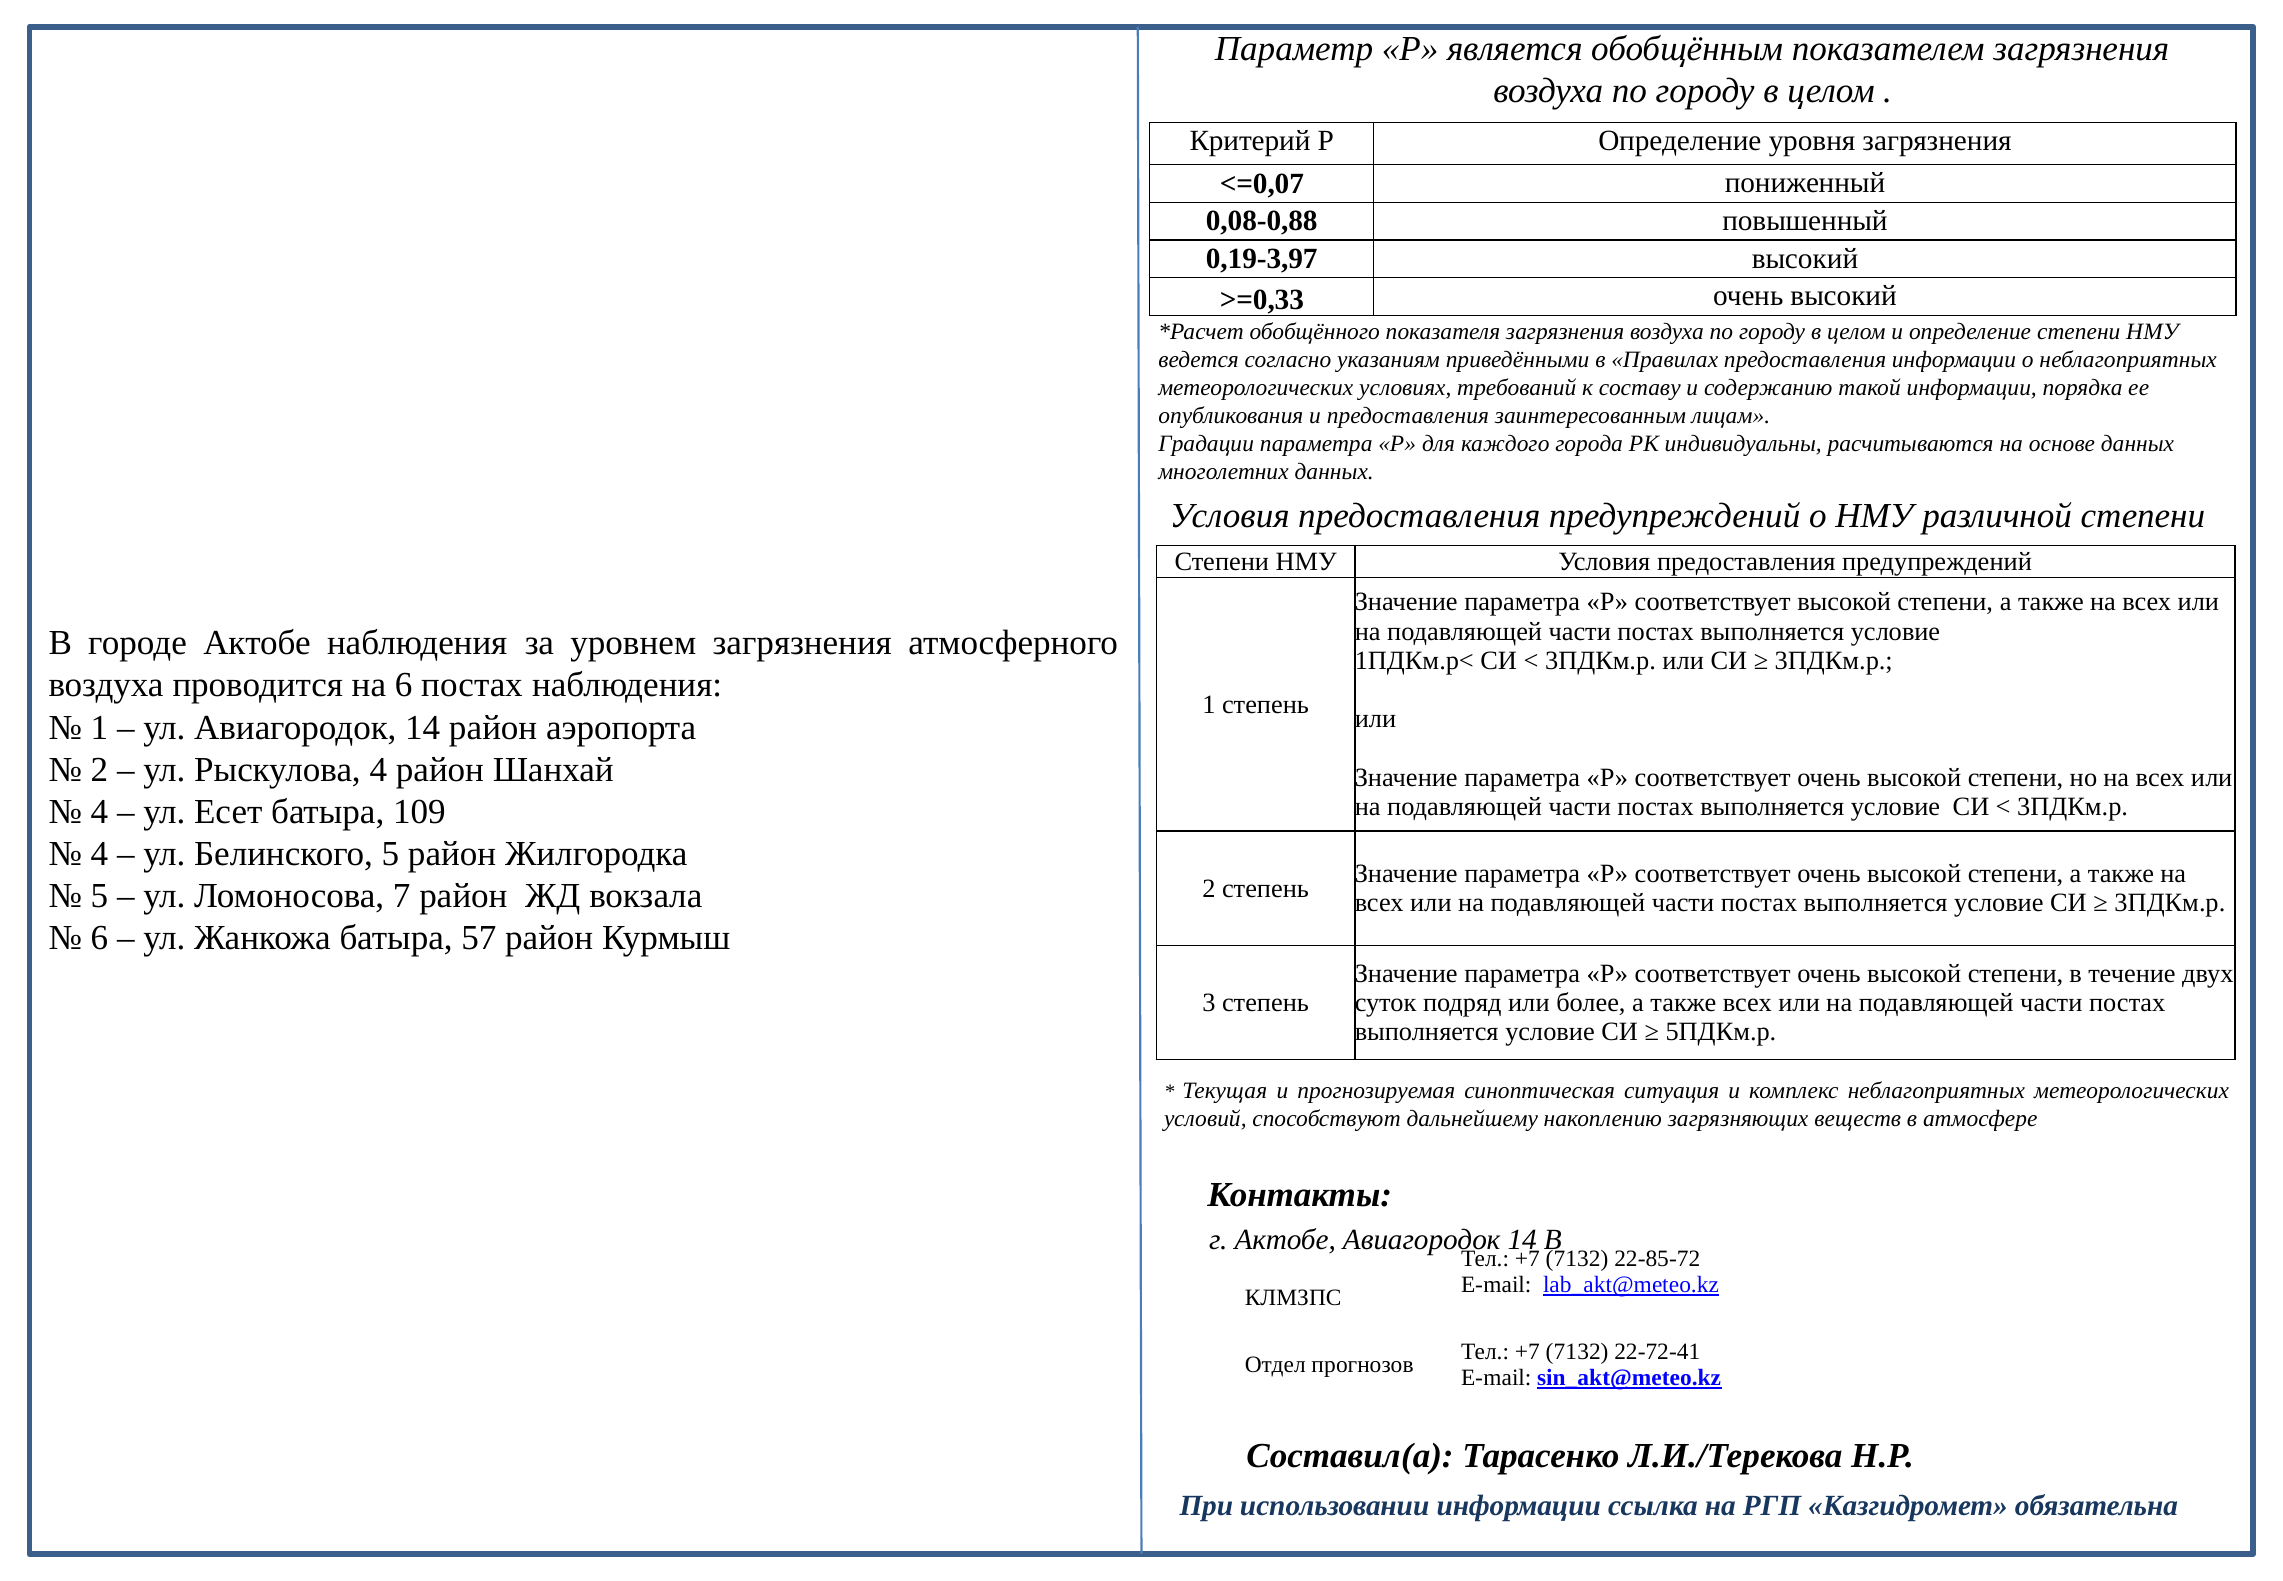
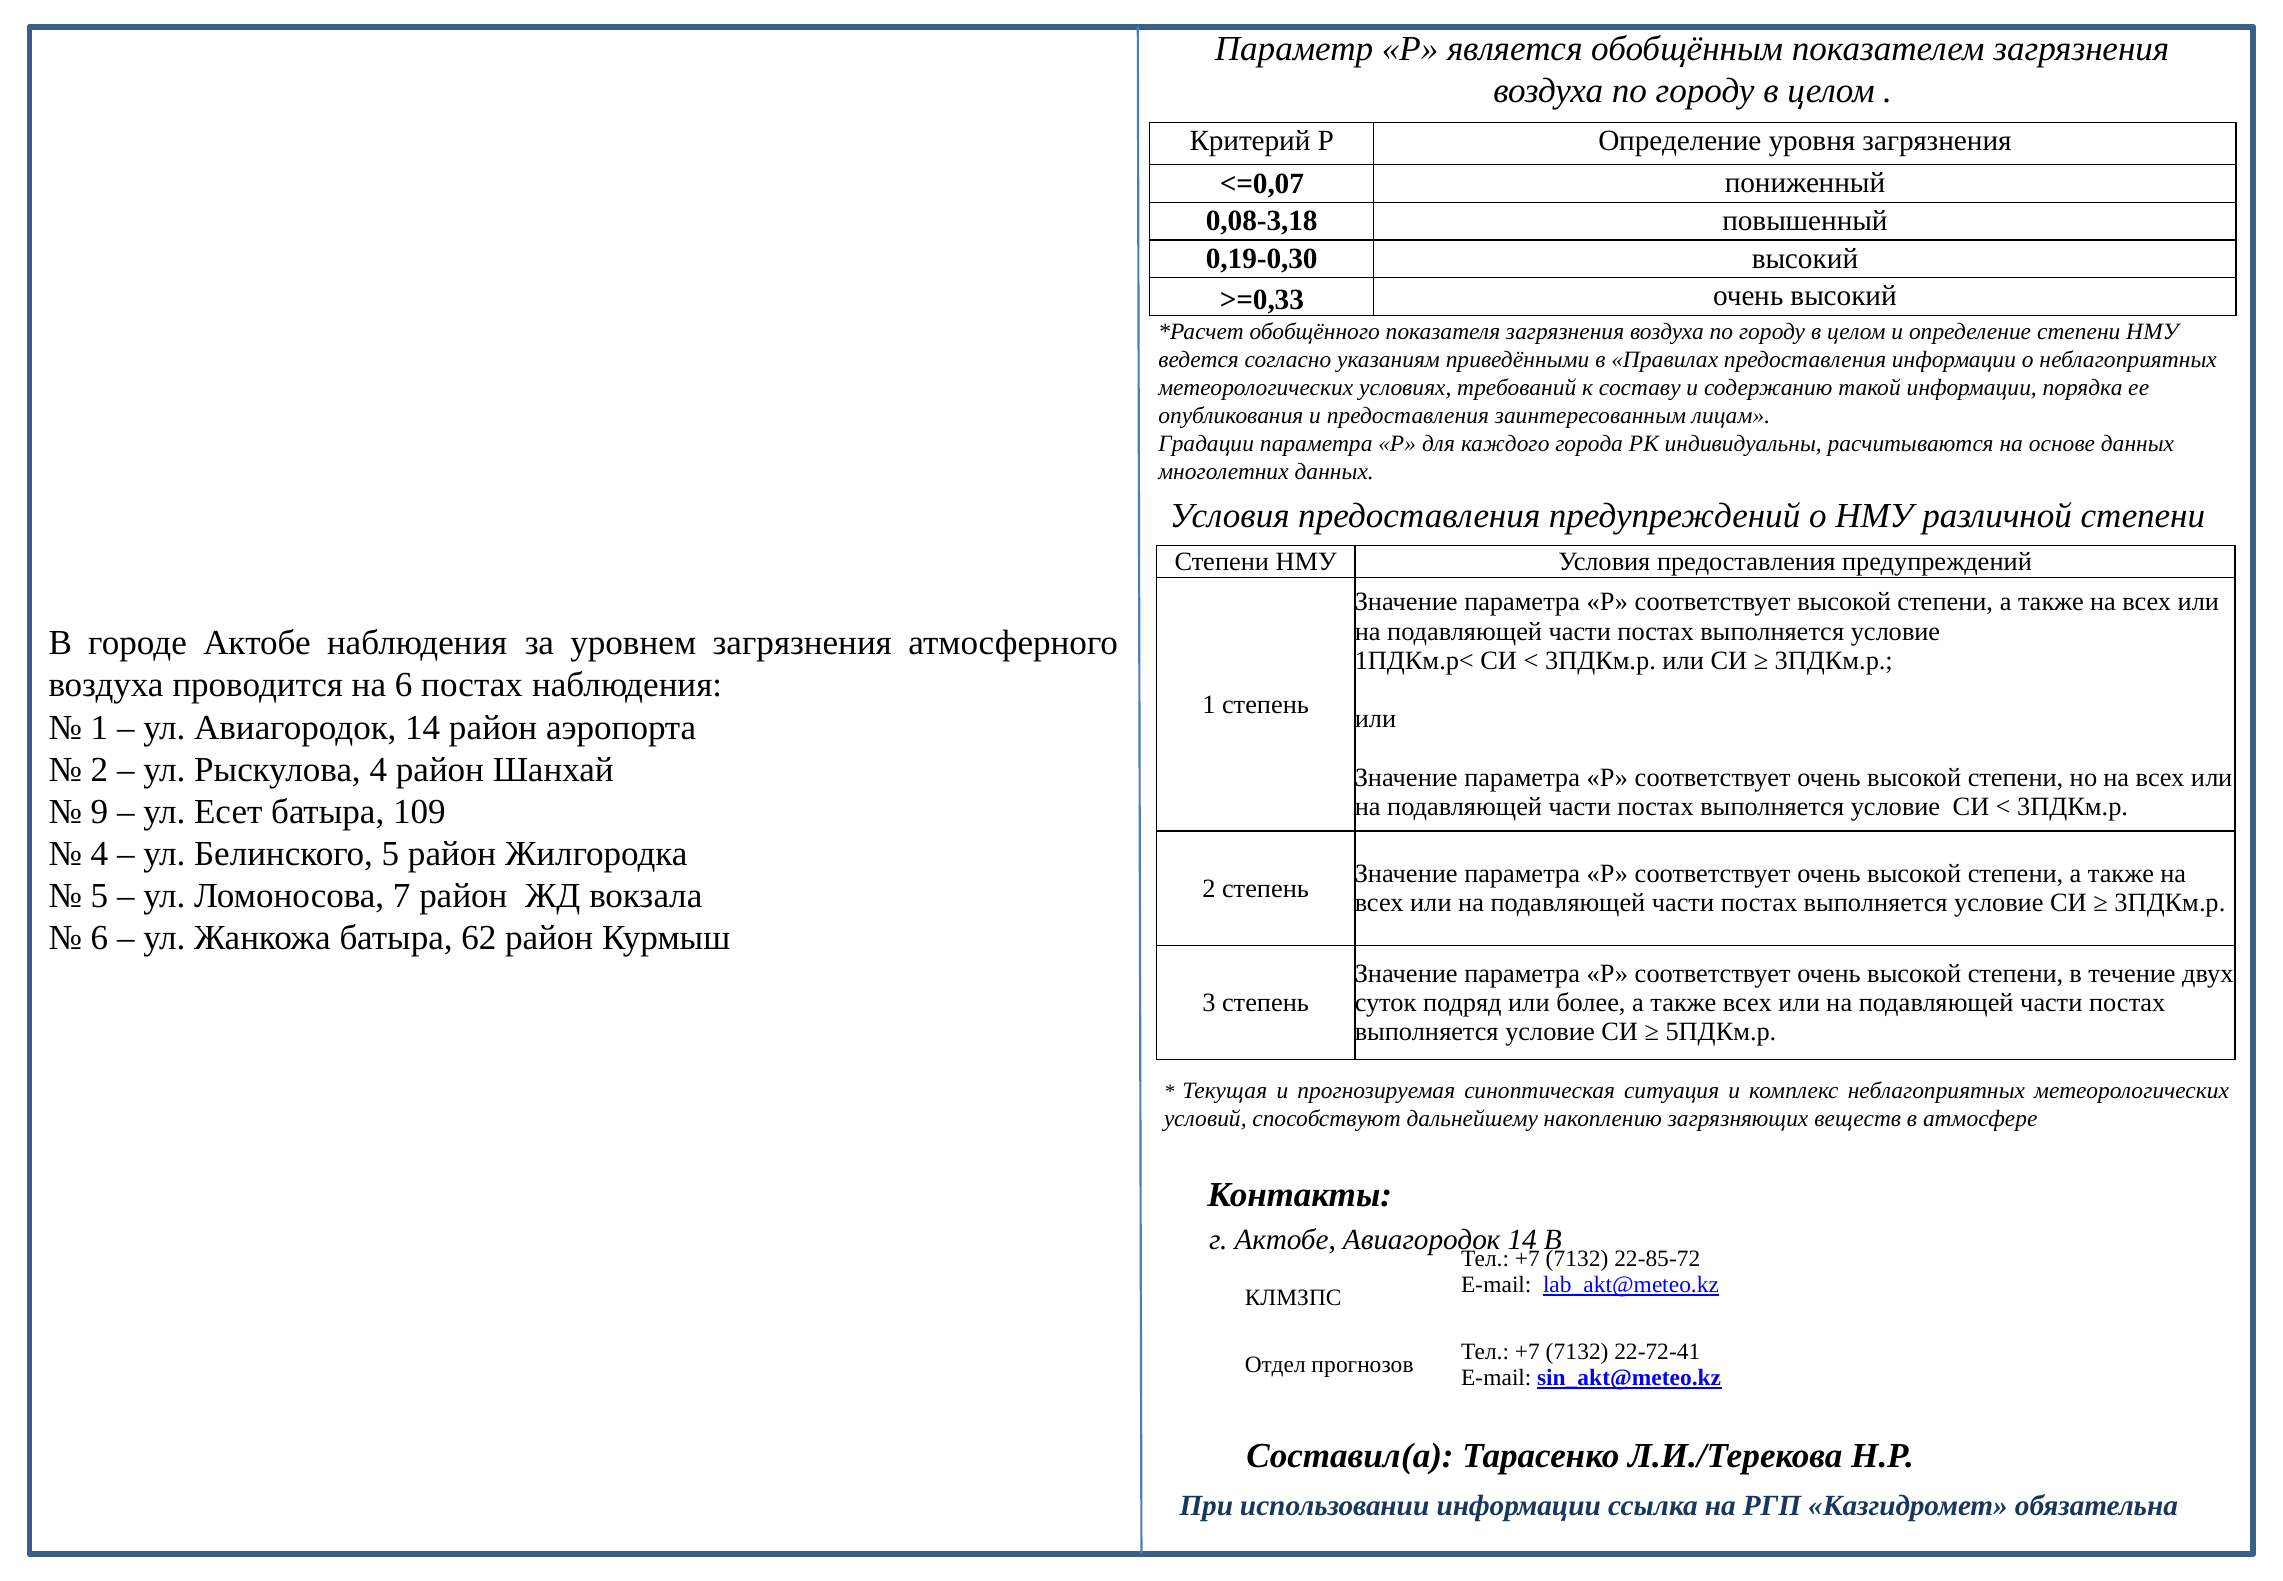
0,08-0,88: 0,08-0,88 -> 0,08-3,18 (1262, 221)
0,19-3,97: 0,19-3,97 -> 0,19-0,30 (1262, 259)
4: 4 -> 9 (99, 812)
57: 57 -> 62 (479, 938)
